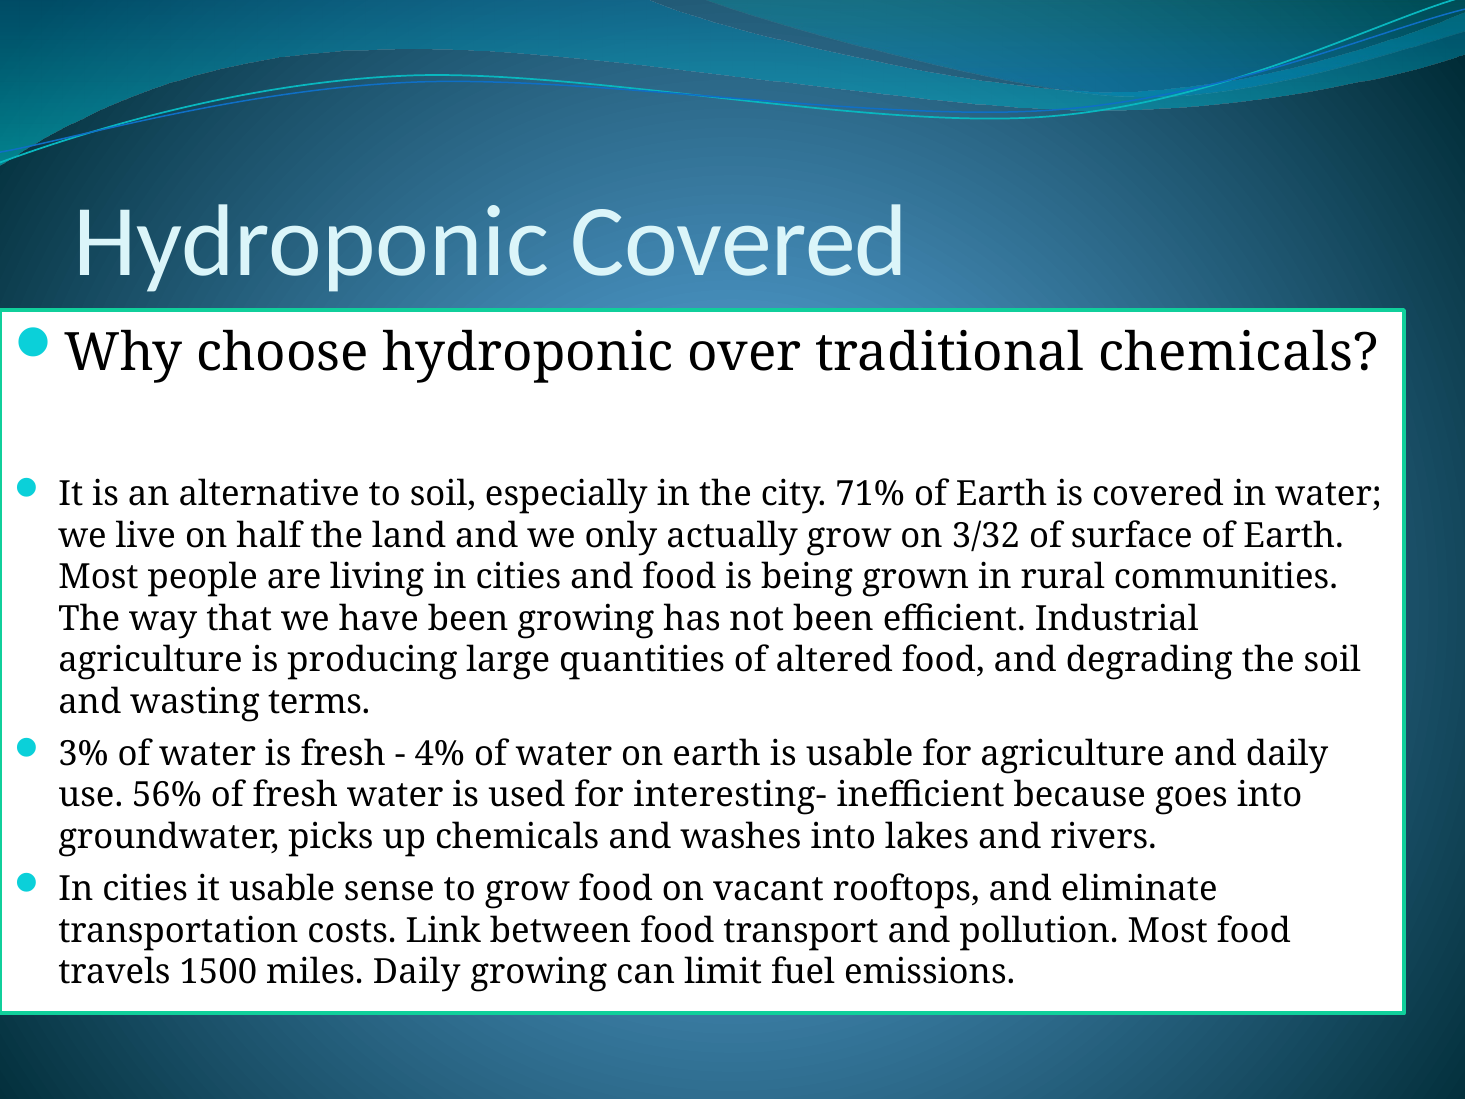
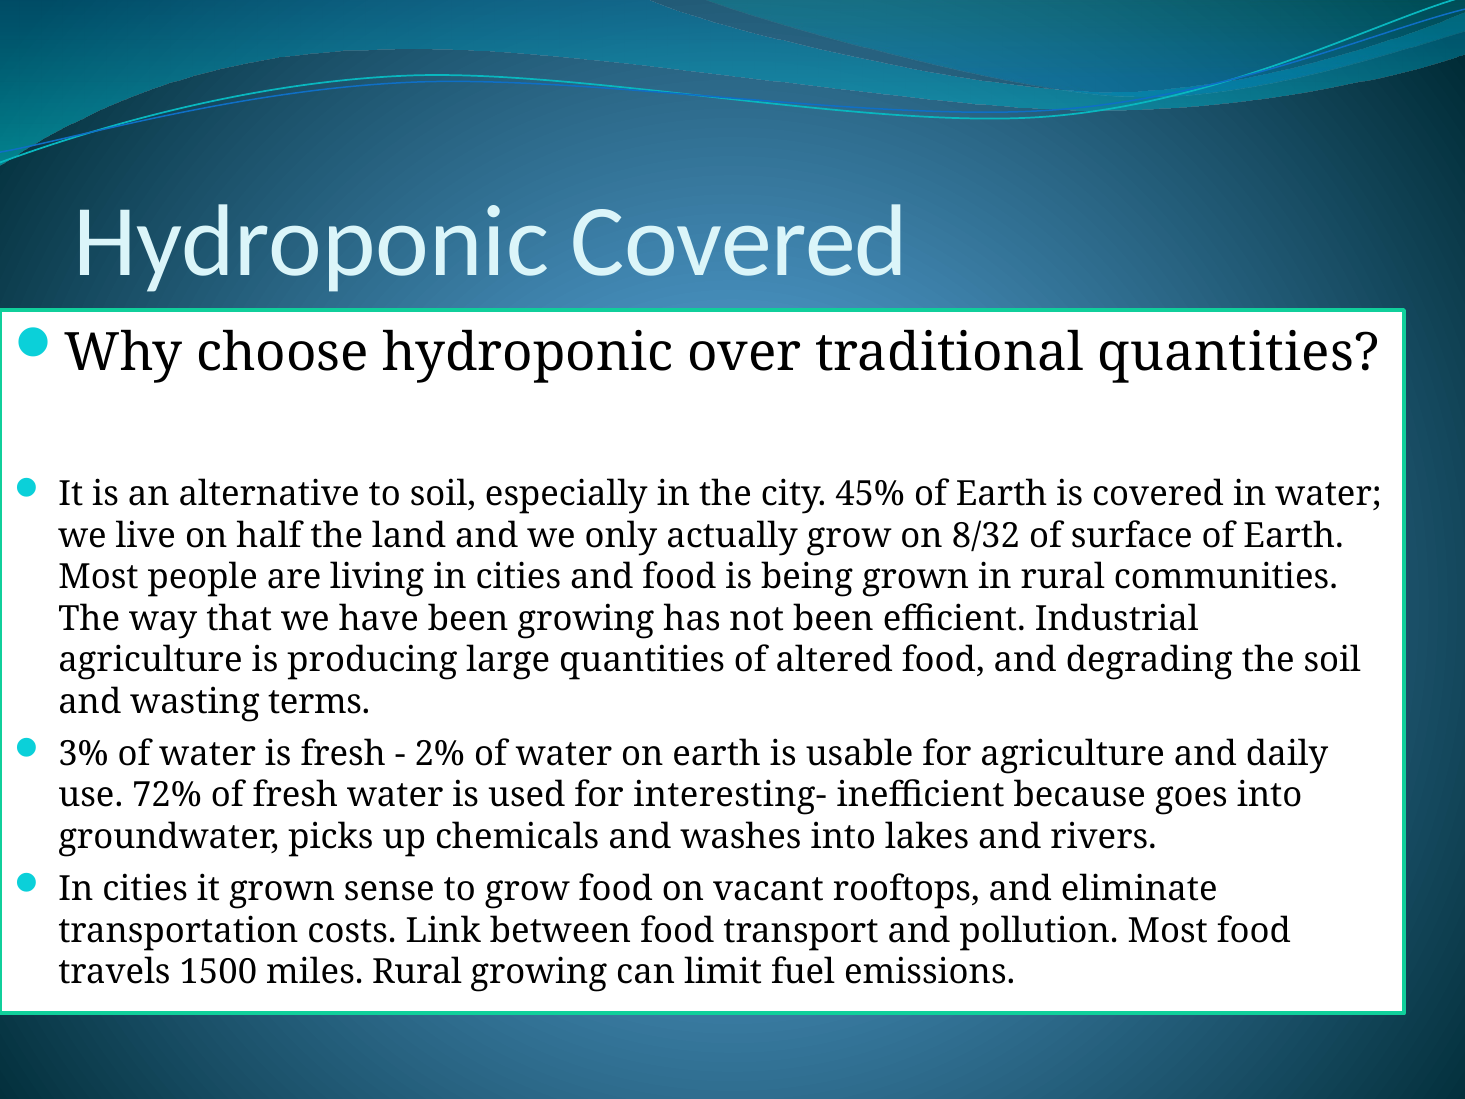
traditional chemicals: chemicals -> quantities (1239, 353)
71%: 71% -> 45% (870, 494)
3/32: 3/32 -> 8/32 (986, 536)
4%: 4% -> 2% (440, 754)
56%: 56% -> 72% (167, 795)
it usable: usable -> grown (282, 889)
miles Daily: Daily -> Rural (417, 972)
